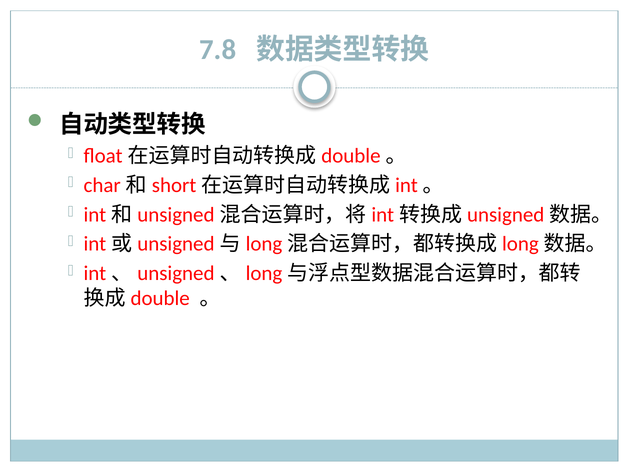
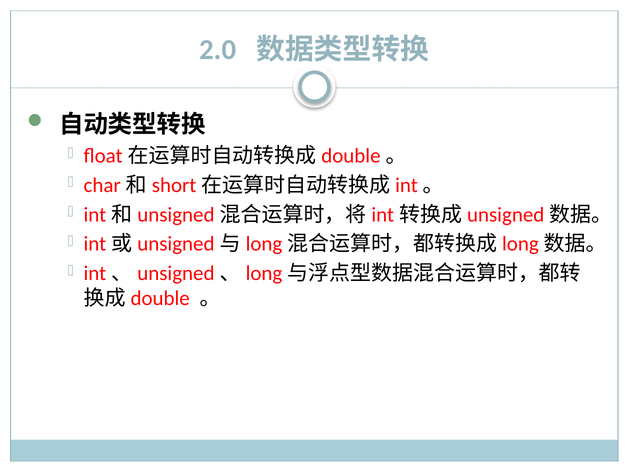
7.8: 7.8 -> 2.0 (218, 49)
